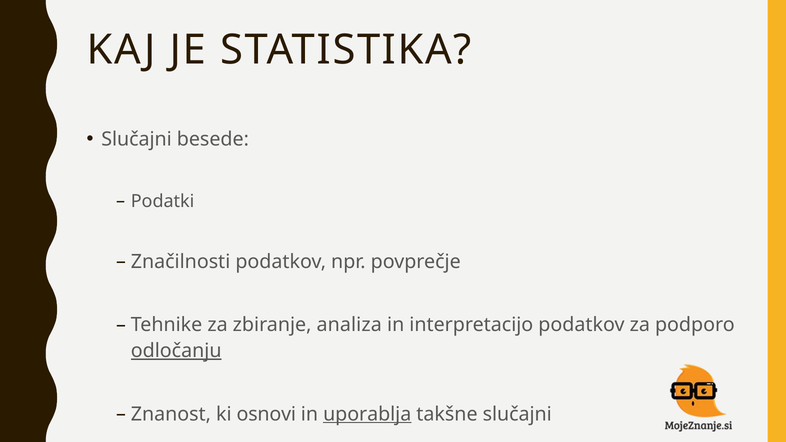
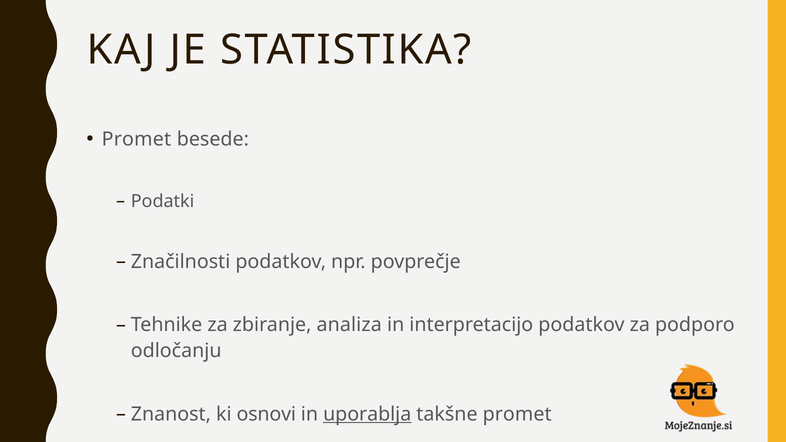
Slučajni: Slučajni -> Promet (136, 139)
odločanju underline: present -> none (176, 351)
takšne slučajni: slučajni -> promet (517, 414)
